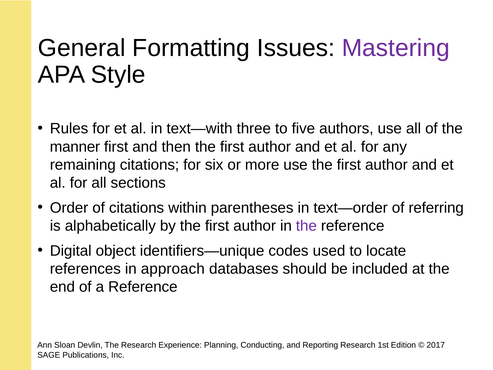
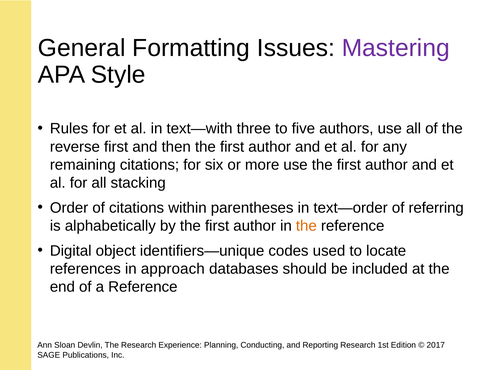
manner: manner -> reverse (75, 147)
sections: sections -> stacking (138, 183)
the colour: purple -> orange (306, 226)
